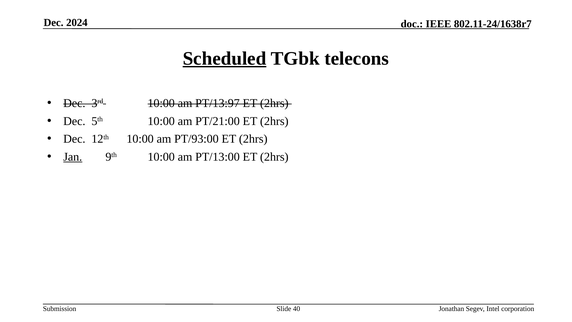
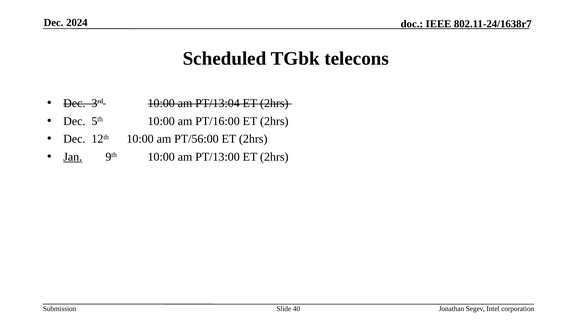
Scheduled underline: present -> none (225, 58)
PT/13:97: PT/13:97 -> PT/13:04 (218, 103)
PT/21:00: PT/21:00 -> PT/16:00 (218, 121)
PT/93:00: PT/93:00 -> PT/56:00 (196, 139)
